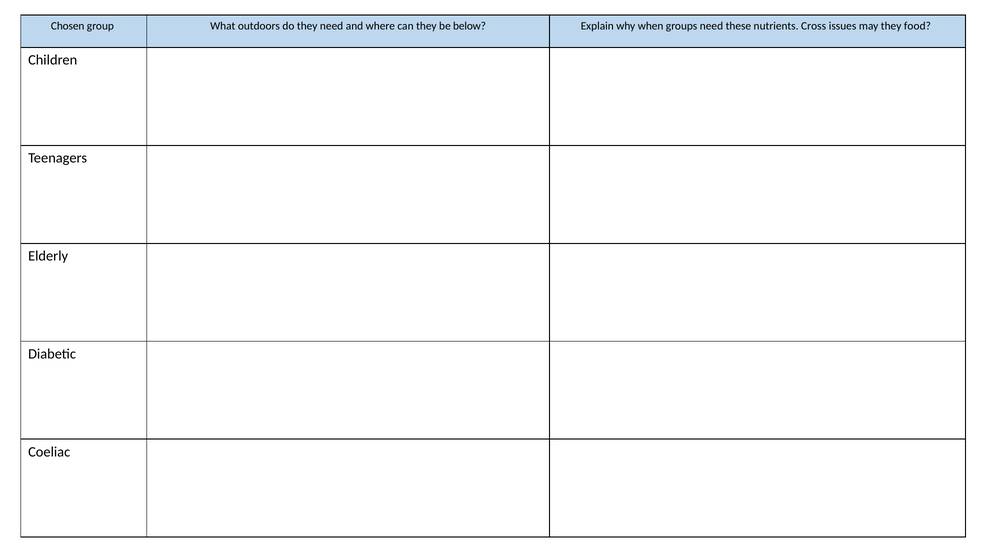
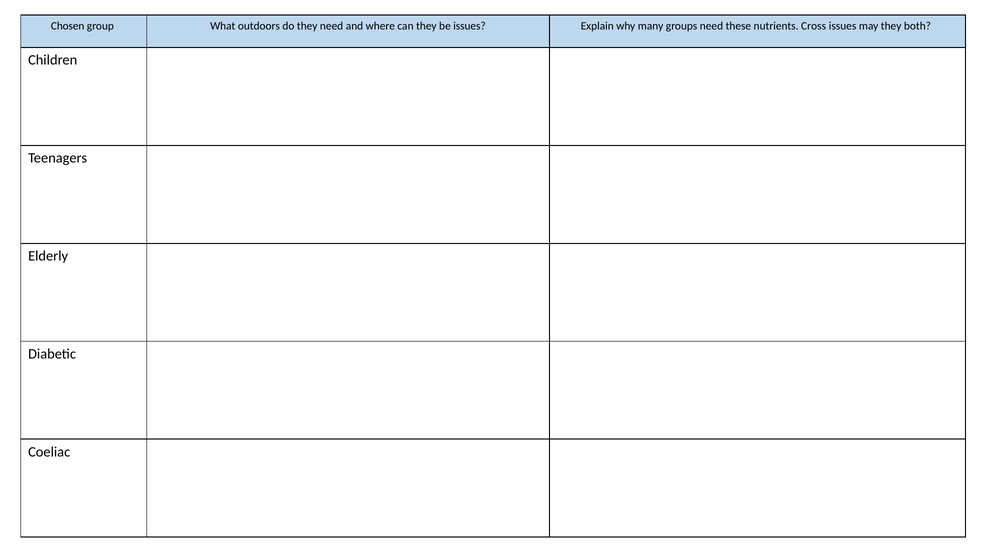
be below: below -> issues (469, 26)
when: when -> many (651, 26)
food: food -> both (917, 26)
